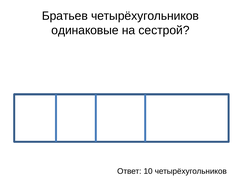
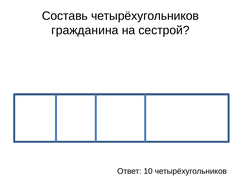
Братьев: Братьев -> Составь (65, 16)
одинаковые: одинаковые -> гражданина (85, 30)
